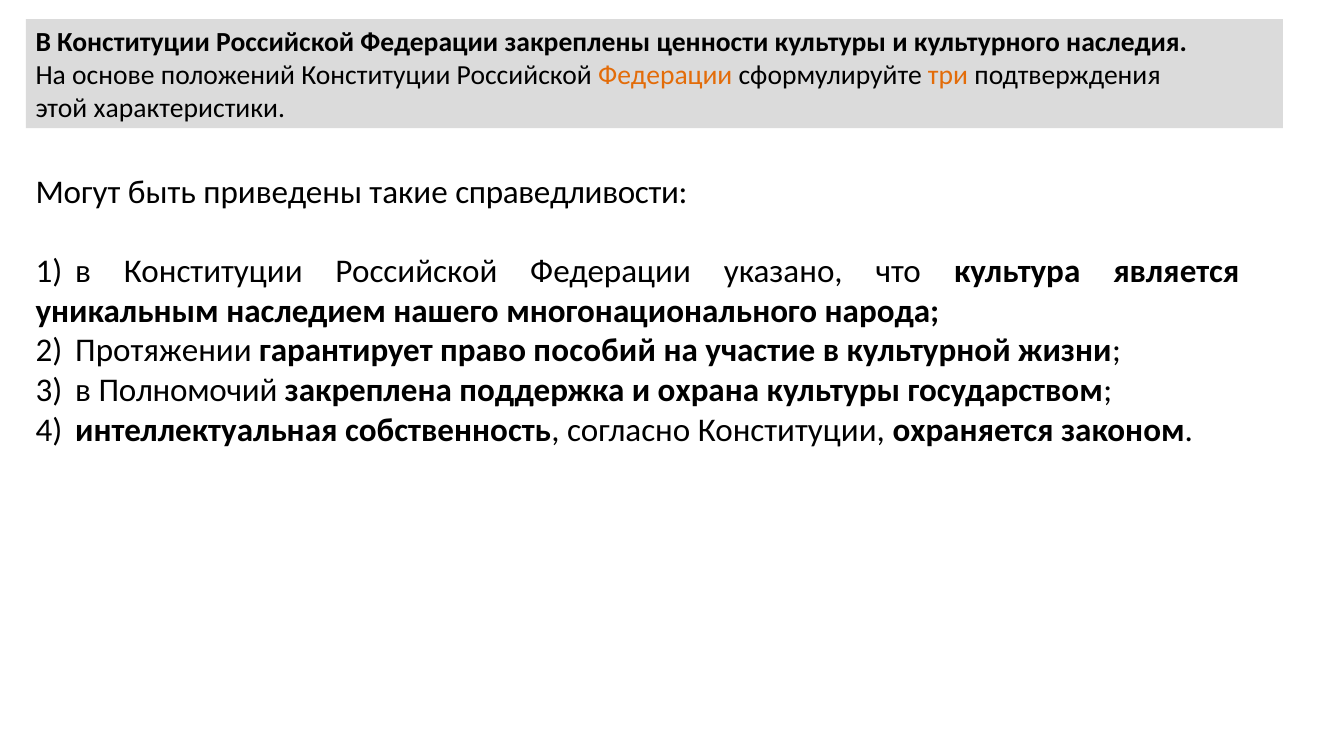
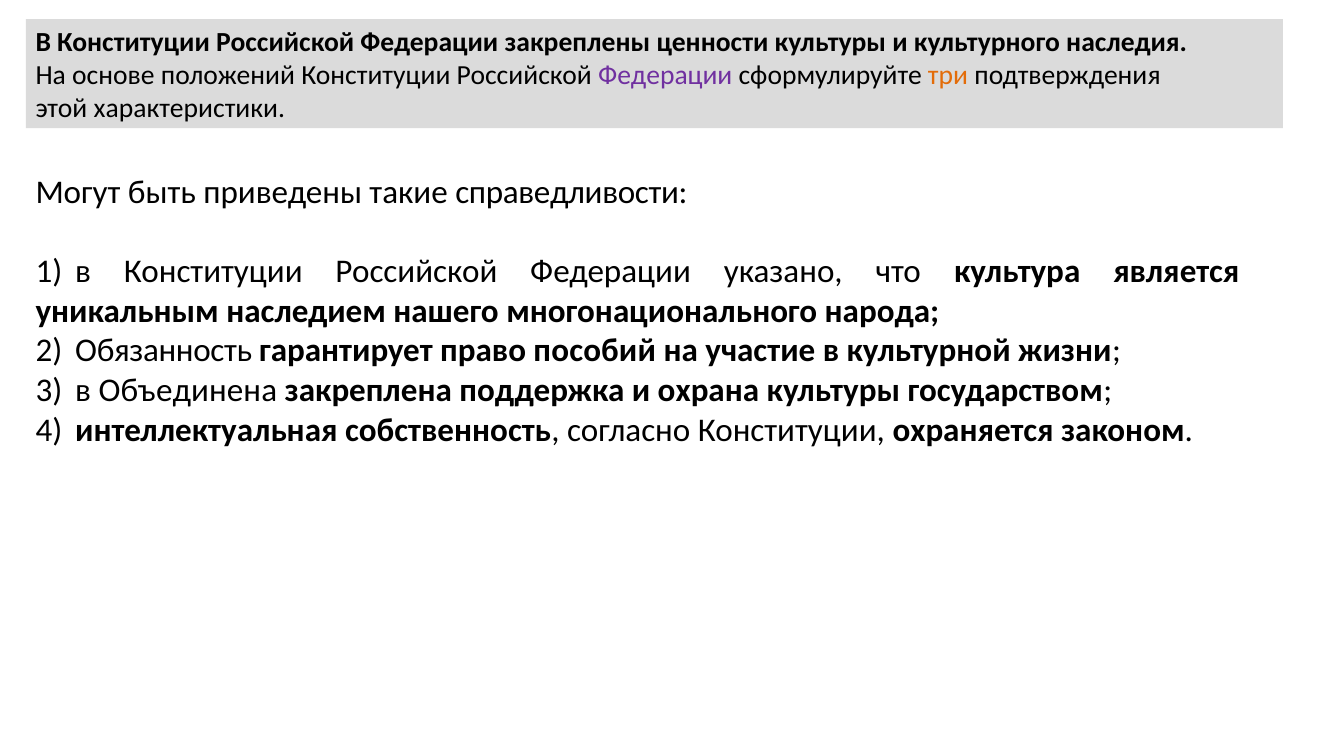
Федерации colour: orange -> purple (665, 76)
Протяжении: Протяжении -> Обязанность (164, 351)
Полномочий: Полномочий -> Объединена (188, 391)
